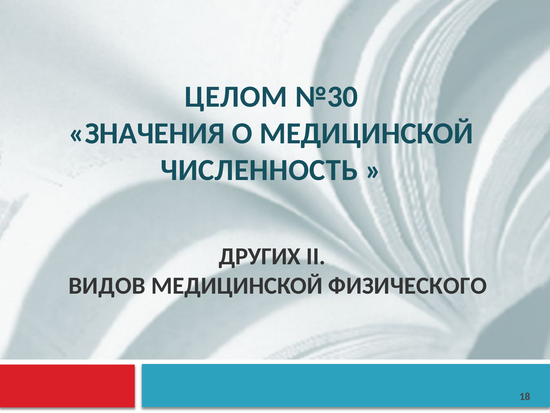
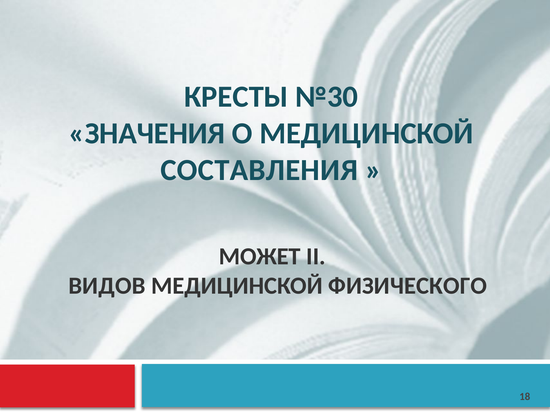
ЦЕЛОМ: ЦЕЛОМ -> КРЕСТЫ (236, 97)
ЧИСЛЕННОСТЬ: ЧИСЛЕННОСТЬ -> СОСТАВЛЕНИЯ (259, 170)
ДРУГИХ: ДРУГИХ -> МОЖЕТ (260, 256)
